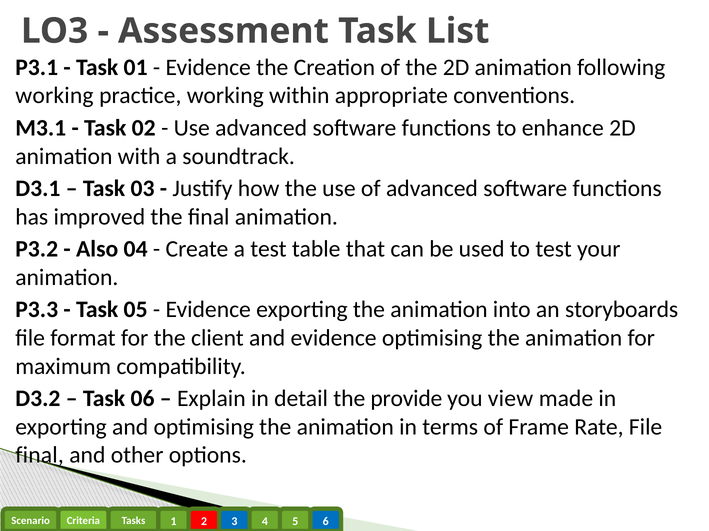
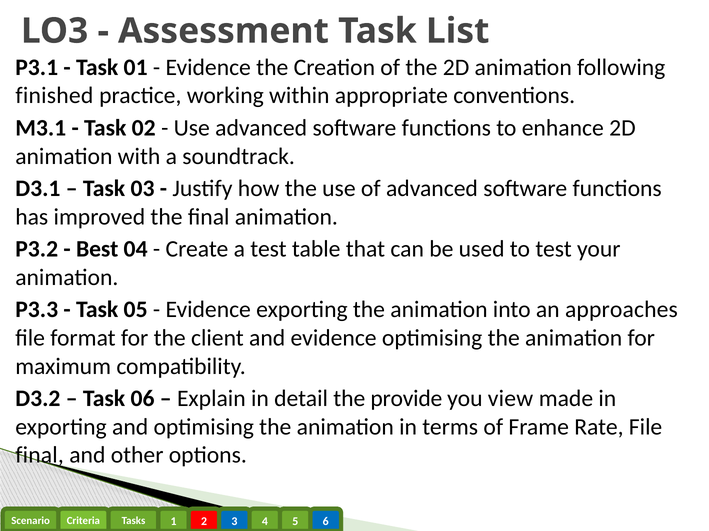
working: working -> finished (54, 96)
Also: Also -> Best (97, 249)
storyboards: storyboards -> approaches (621, 310)
